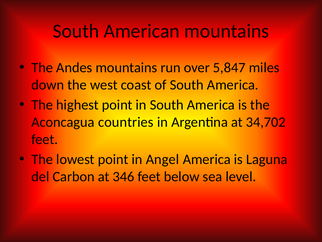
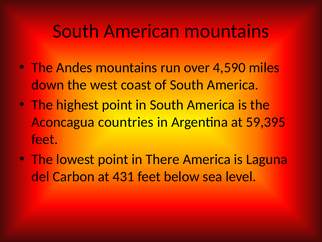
5,847: 5,847 -> 4,590 (229, 68)
34,702: 34,702 -> 59,395 (266, 122)
Angel: Angel -> There (163, 159)
346: 346 -> 431 (123, 176)
